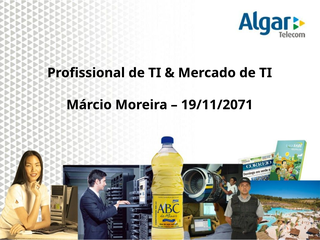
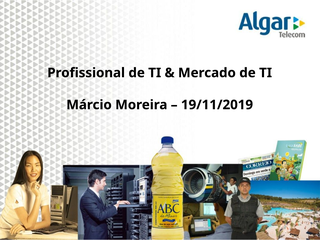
19/11/2071: 19/11/2071 -> 19/11/2019 (217, 105)
